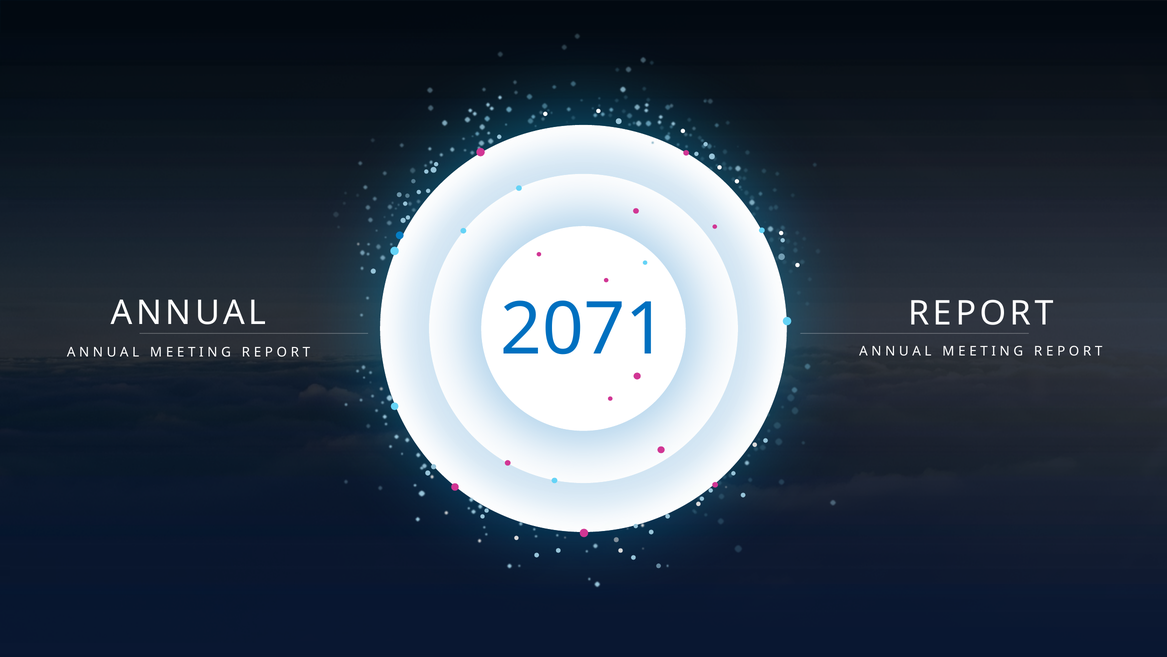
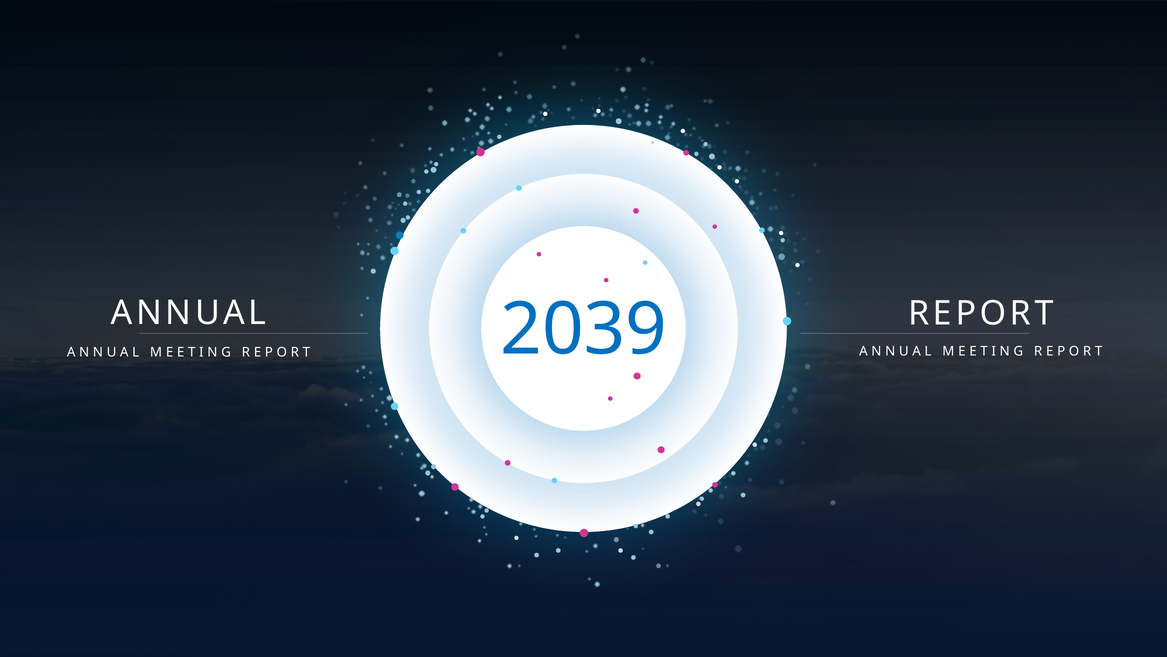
2071: 2071 -> 2039 (584, 329)
